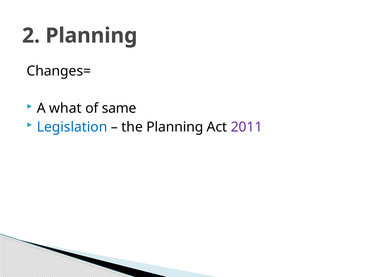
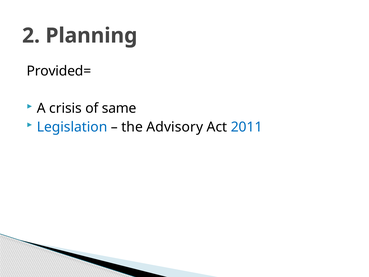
Changes=: Changes= -> Provided= (59, 71)
what: what -> crisis (66, 108)
the Planning: Planning -> Advisory (175, 127)
2011 colour: purple -> blue (247, 127)
